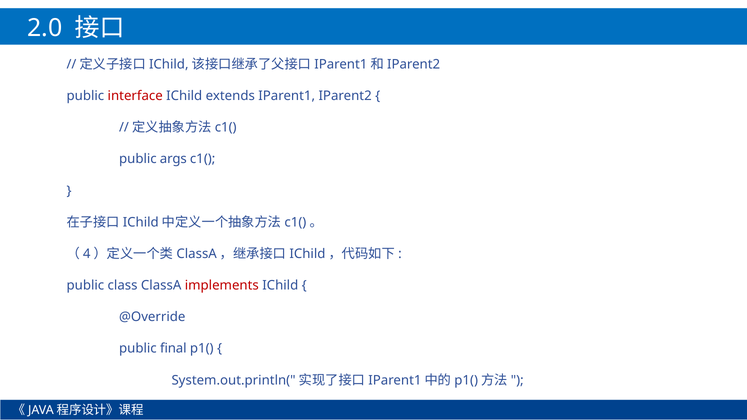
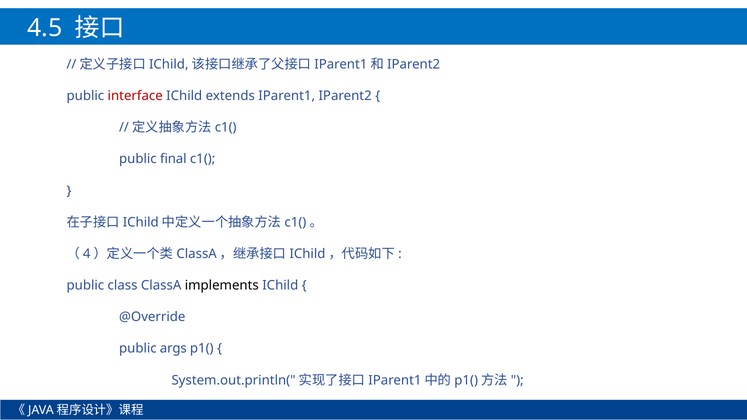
2.0: 2.0 -> 4.5 (45, 28)
args: args -> final (173, 159)
implements colour: red -> black (222, 286)
final: final -> args (173, 349)
